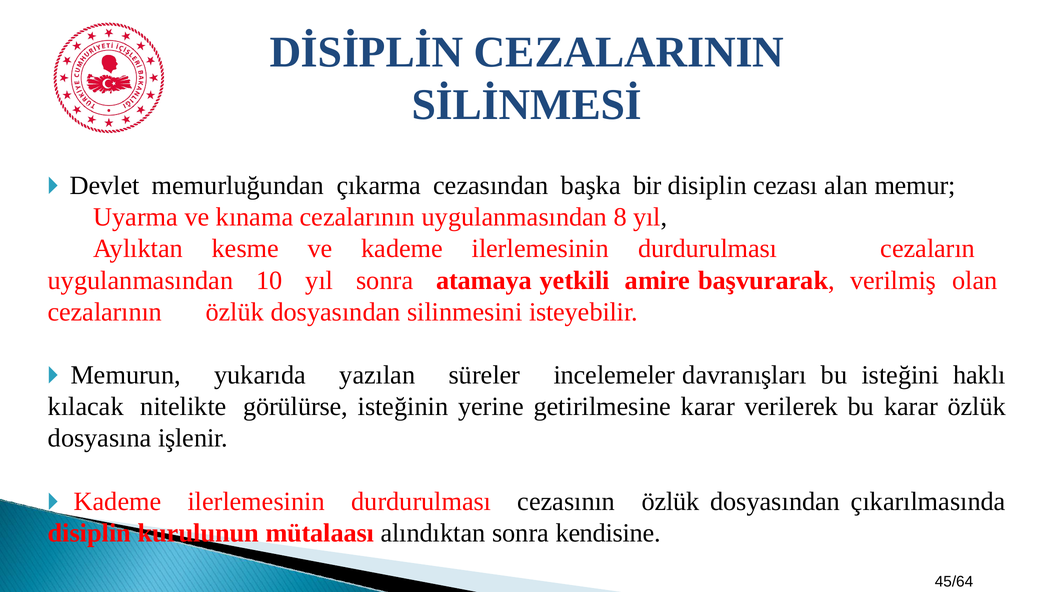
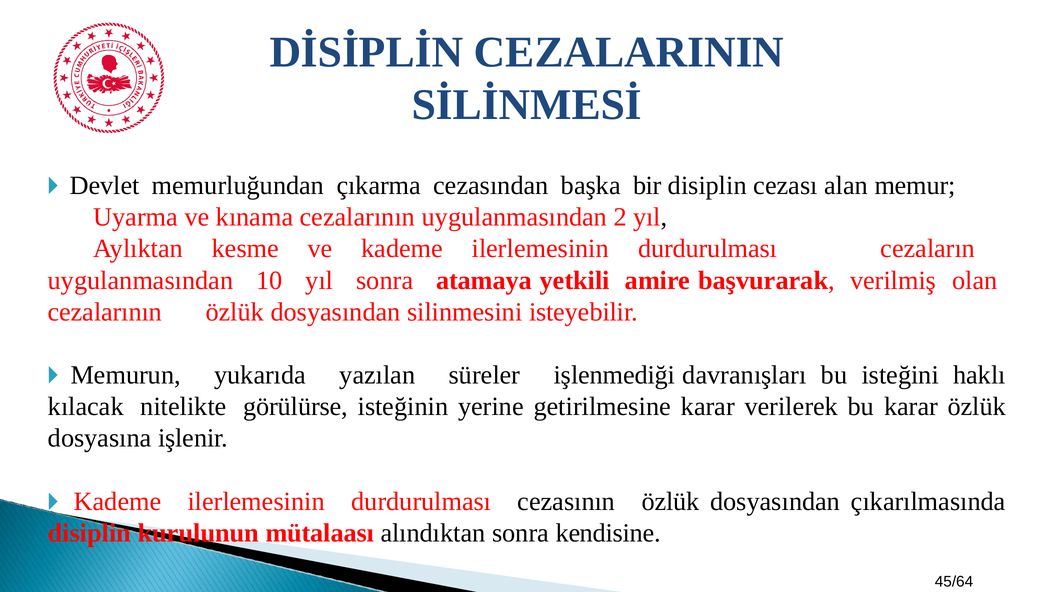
8: 8 -> 2 (620, 217)
incelemeler: incelemeler -> işlenmediği (614, 375)
